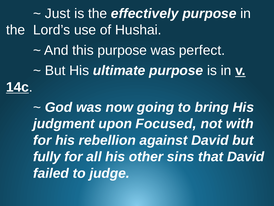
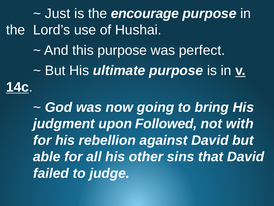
effectively: effectively -> encourage (145, 13)
Focused: Focused -> Followed (166, 124)
fully: fully -> able (47, 156)
